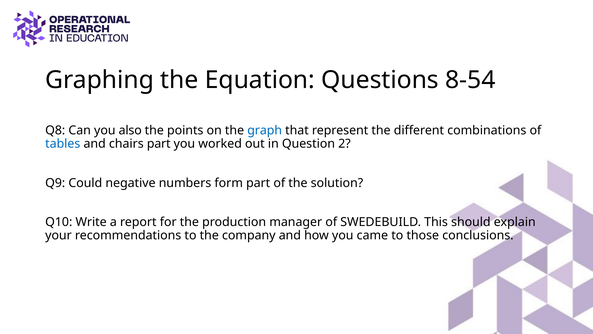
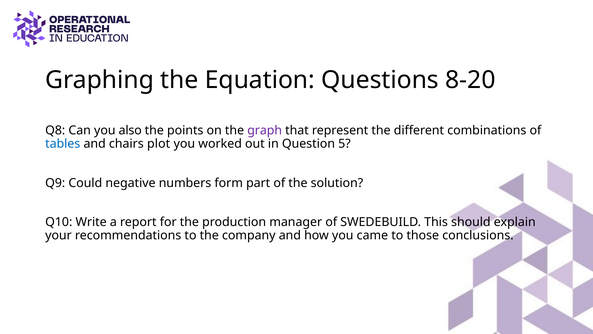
8-54: 8-54 -> 8-20 (470, 80)
graph colour: blue -> purple (265, 130)
chairs part: part -> plot (159, 144)
2: 2 -> 5 (344, 144)
